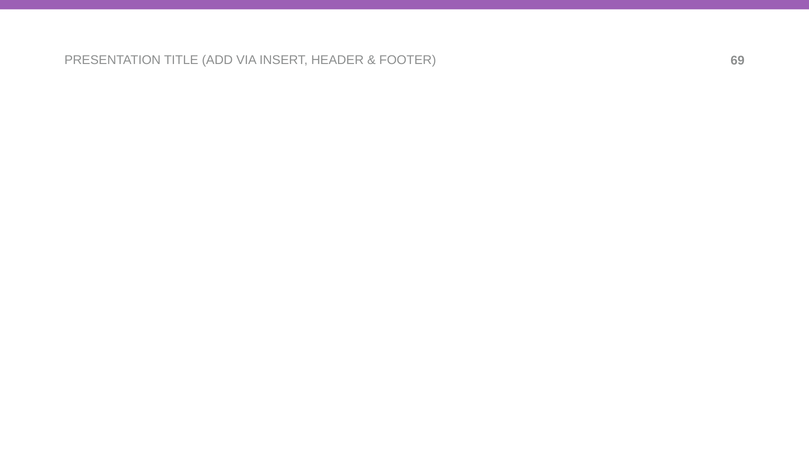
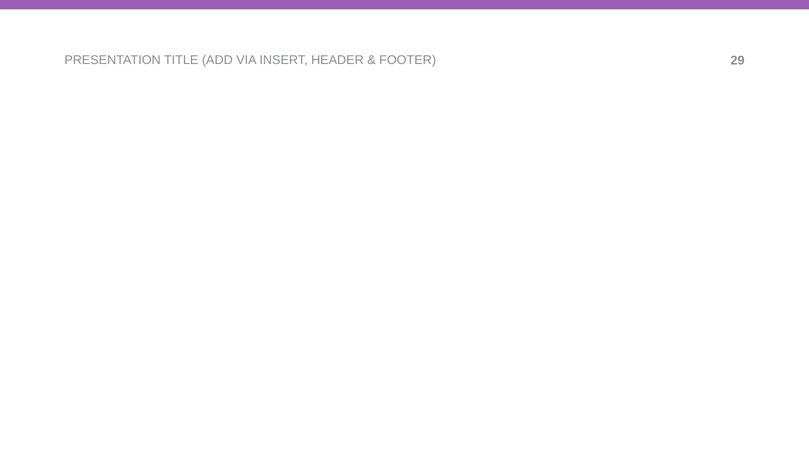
69: 69 -> 29 (738, 60)
